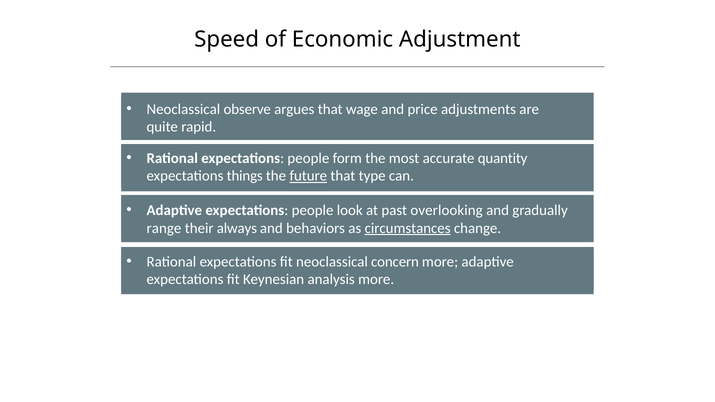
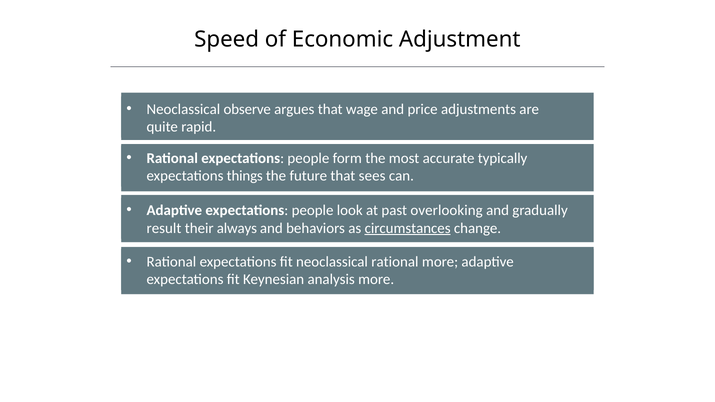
quantity: quantity -> typically (503, 158)
future underline: present -> none (308, 176)
type: type -> sees (372, 176)
range: range -> result (164, 228)
neoclassical concern: concern -> rational (395, 262)
